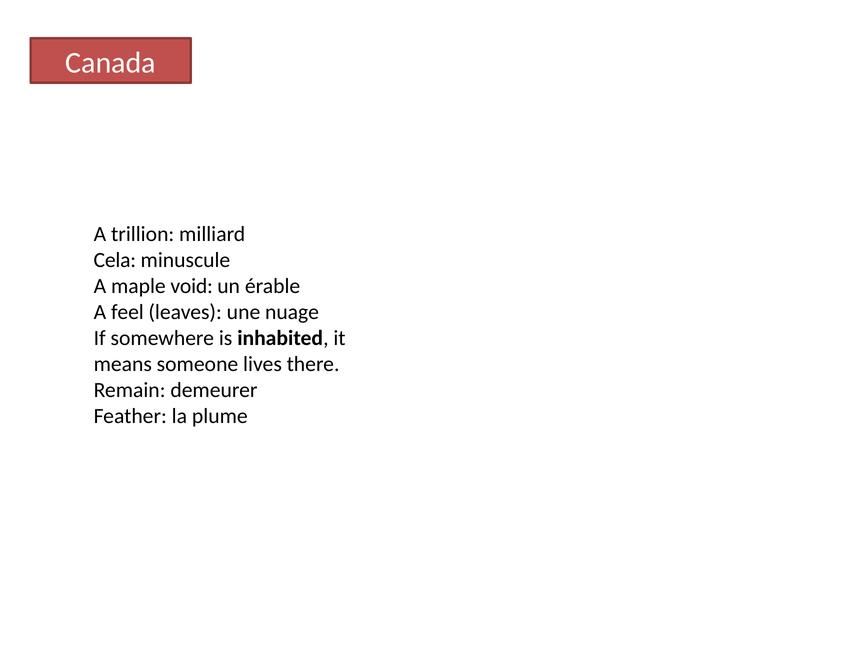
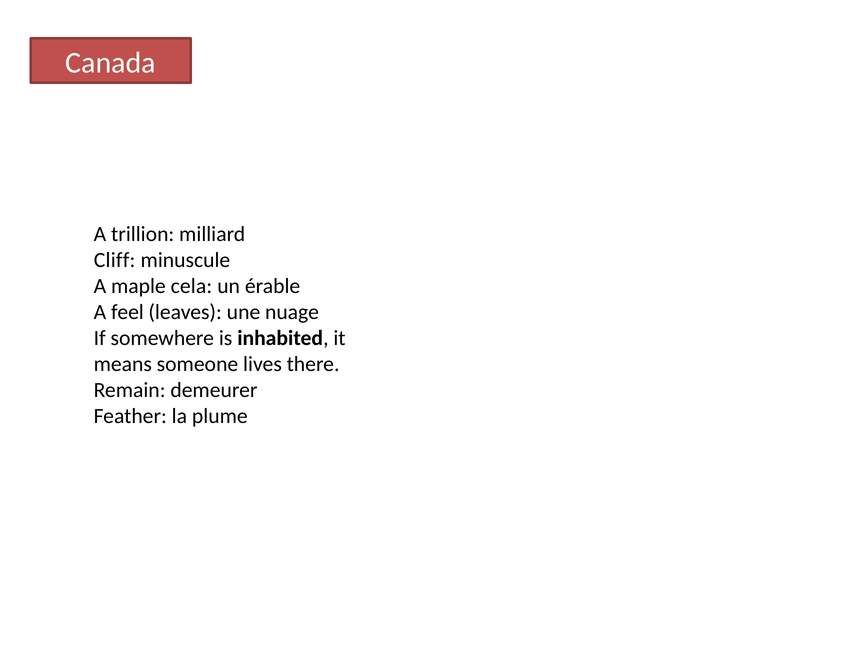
Cela: Cela -> Cliff (115, 260)
void: void -> cela (191, 286)
